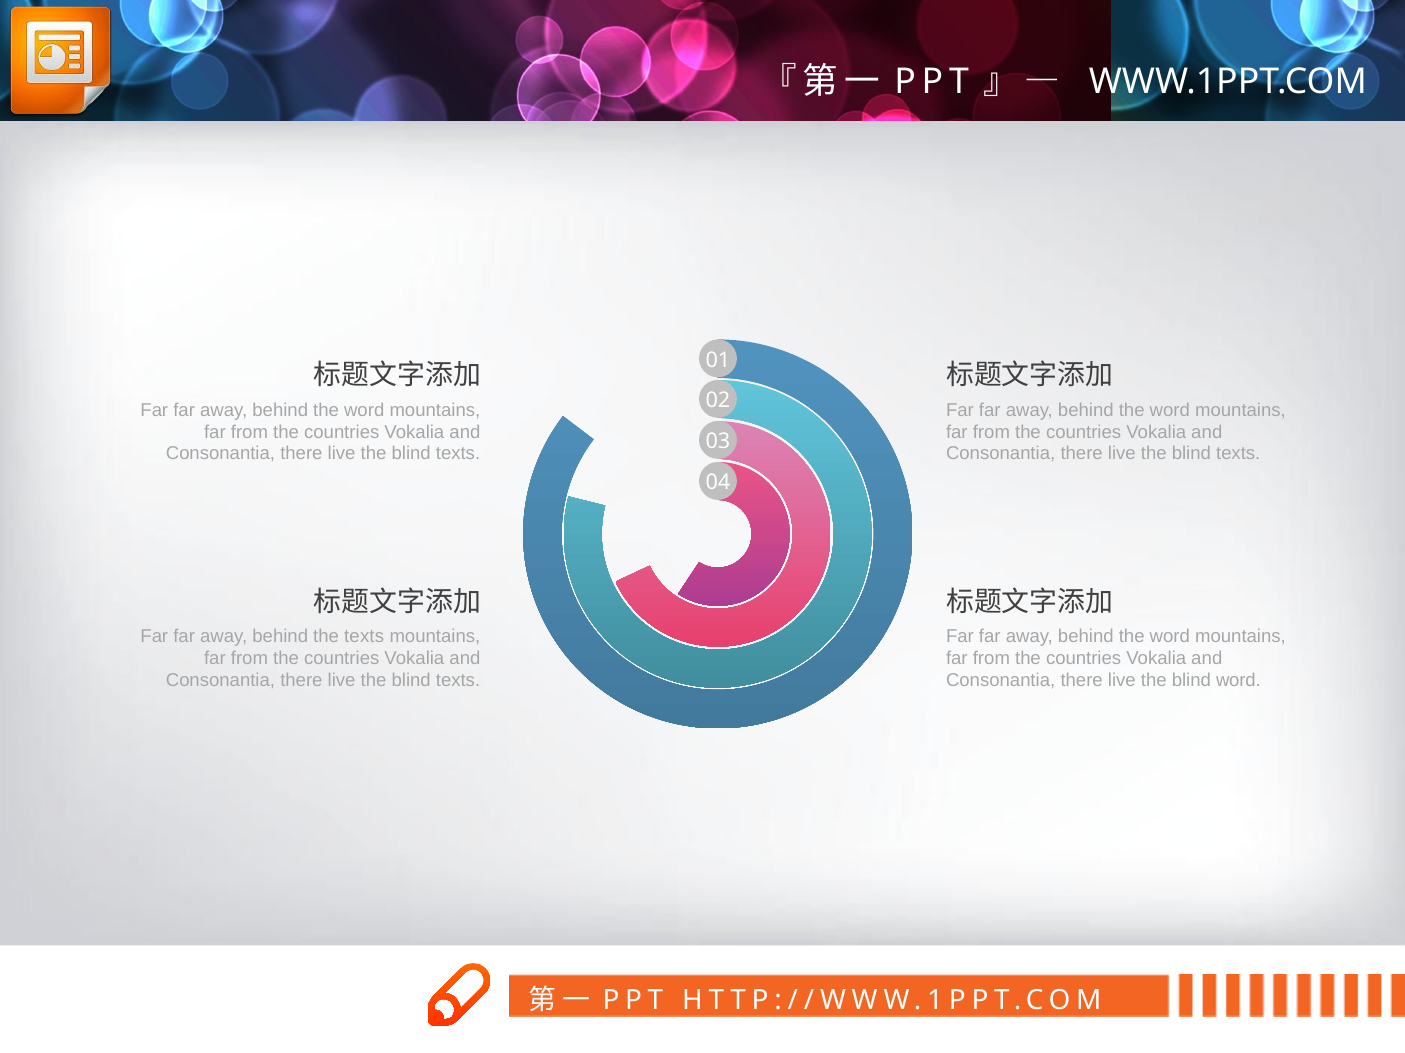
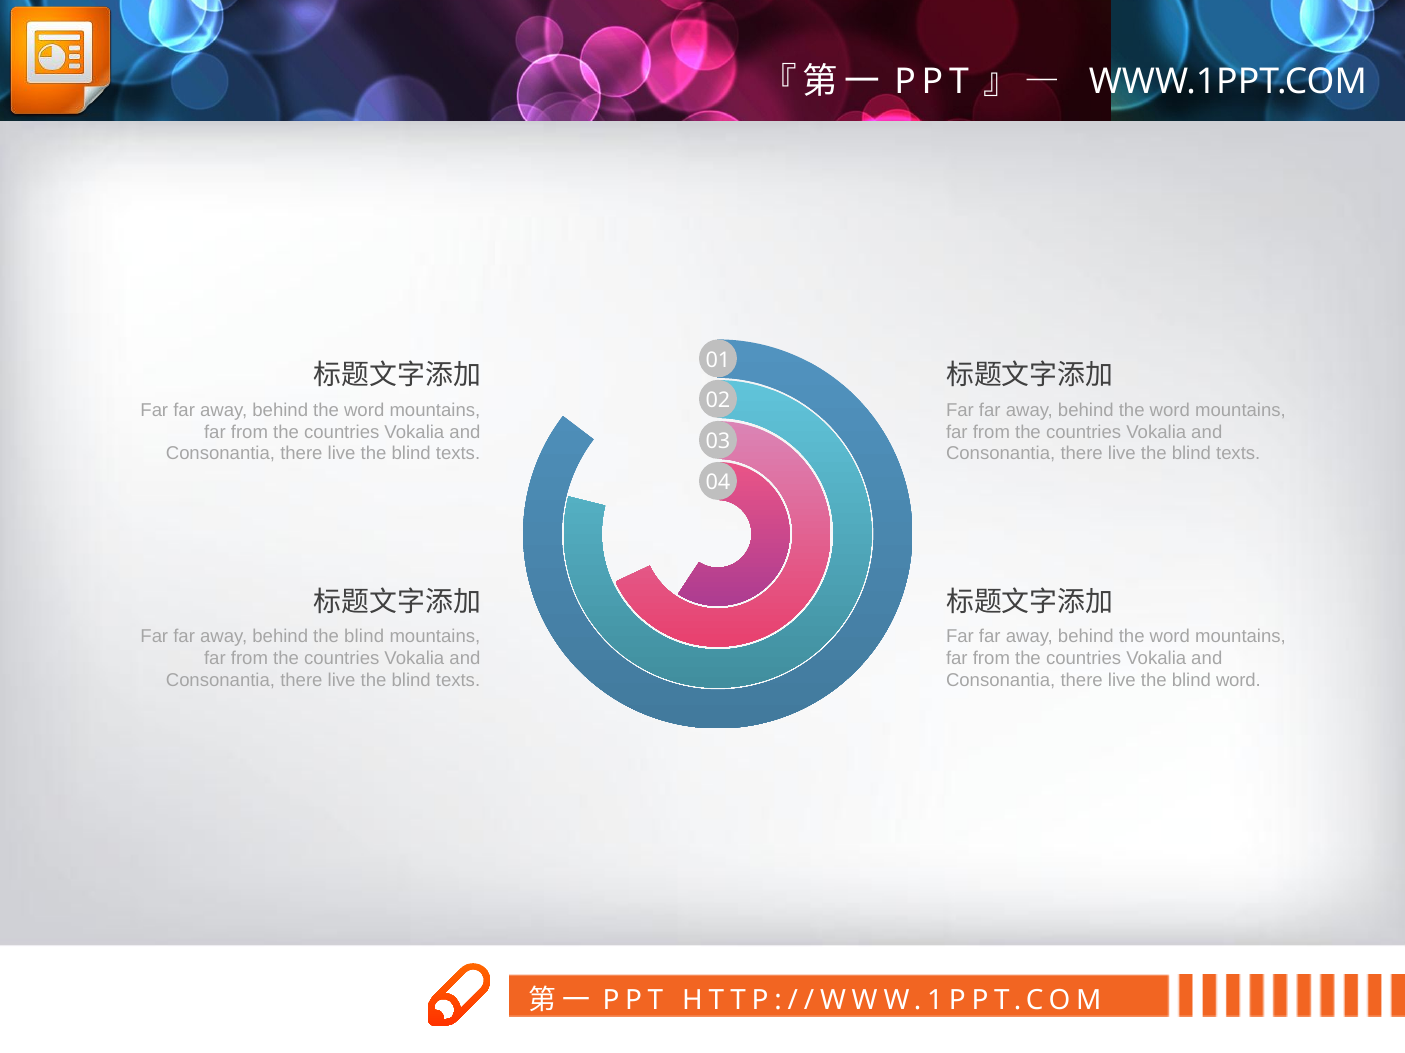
behind the texts: texts -> blind (364, 637)
